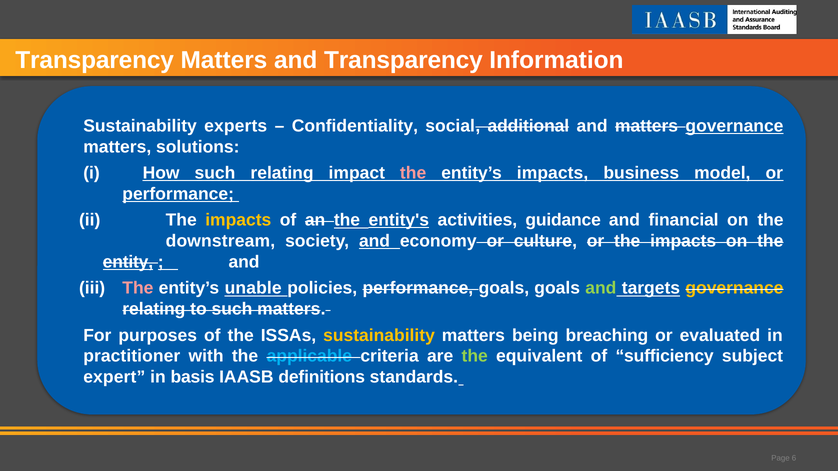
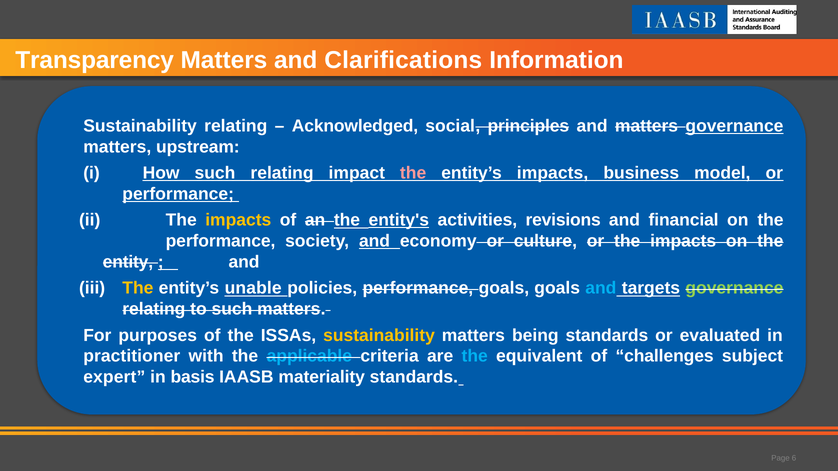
and Transparency: Transparency -> Clarifications (403, 60)
Sustainability experts: experts -> relating (236, 126)
Confidentiality: Confidentiality -> Acknowledged (355, 126)
additional: additional -> principles (528, 126)
solutions: solutions -> upstream (198, 147)
guidance: guidance -> revisions (563, 220)
downstream: downstream -> performance (221, 241)
entity underline: present -> none (128, 262)
The colour: pink -> yellow (138, 288)
and colour: light green -> light blue (601, 288)
governance colour: yellow -> light green (734, 288)
being breaching: breaching -> standards (607, 336)
the colour: light green -> light blue (475, 357)
sufficiency: sufficiency -> challenges (665, 357)
definitions: definitions -> materiality (322, 377)
